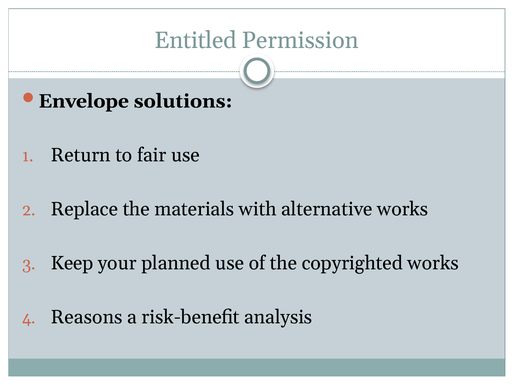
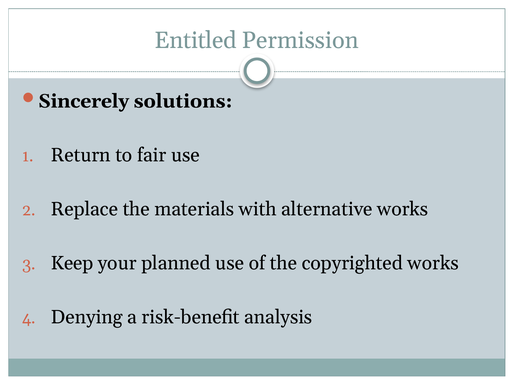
Envelope: Envelope -> Sincerely (84, 101)
Reasons: Reasons -> Denying (87, 317)
